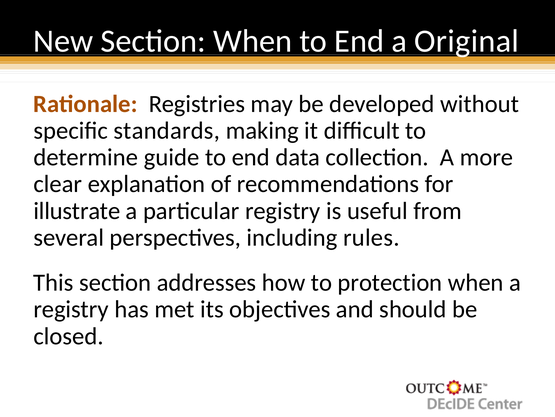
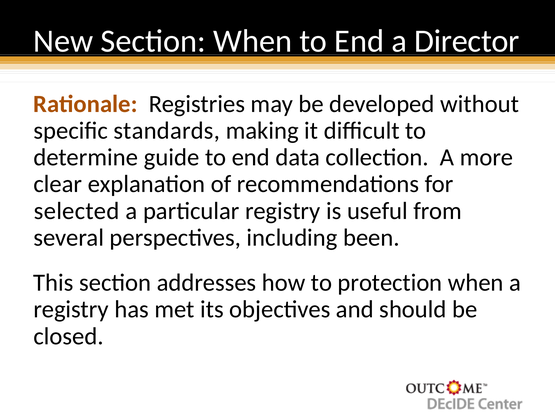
Original: Original -> Director (467, 41)
illustrate: illustrate -> selected (77, 210)
rules: rules -> been (371, 237)
